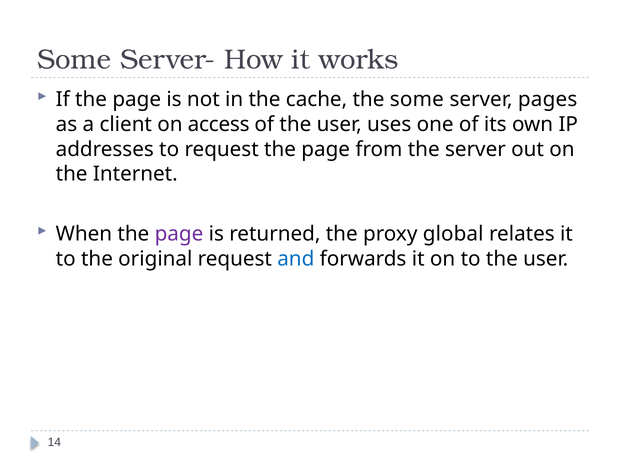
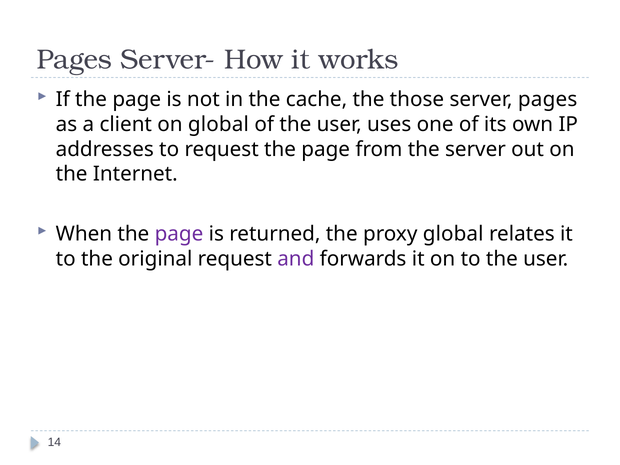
Some: Some -> Pages (74, 60)
the some: some -> those (417, 100)
on access: access -> global (218, 124)
and colour: blue -> purple (296, 259)
